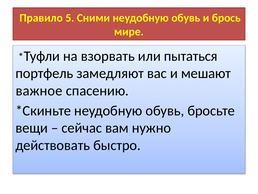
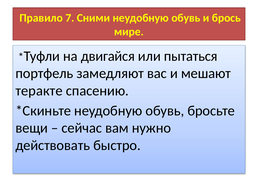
5: 5 -> 7 (70, 18)
взорвать: взорвать -> двигайся (108, 56)
важное: важное -> теракте (39, 90)
